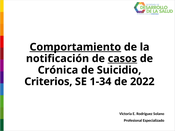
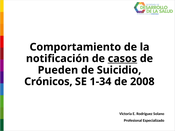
Comportamiento underline: present -> none (75, 47)
Crónica: Crónica -> Pueden (58, 70)
Criterios: Criterios -> Crónicos (48, 82)
2022: 2022 -> 2008 (142, 82)
